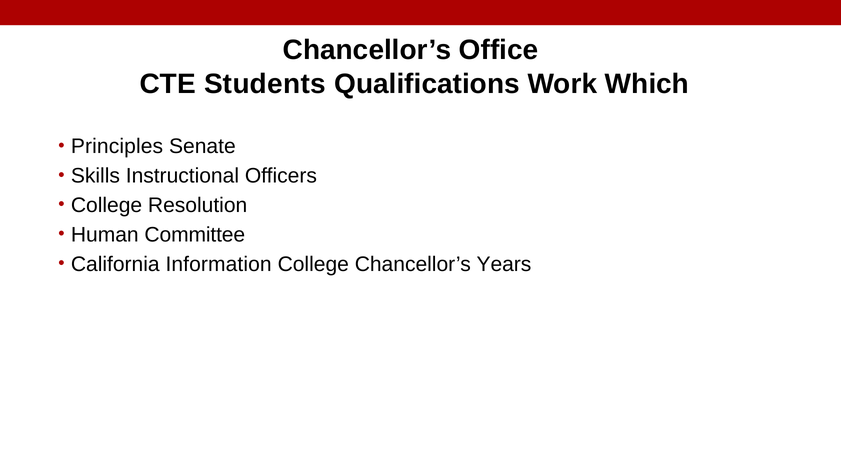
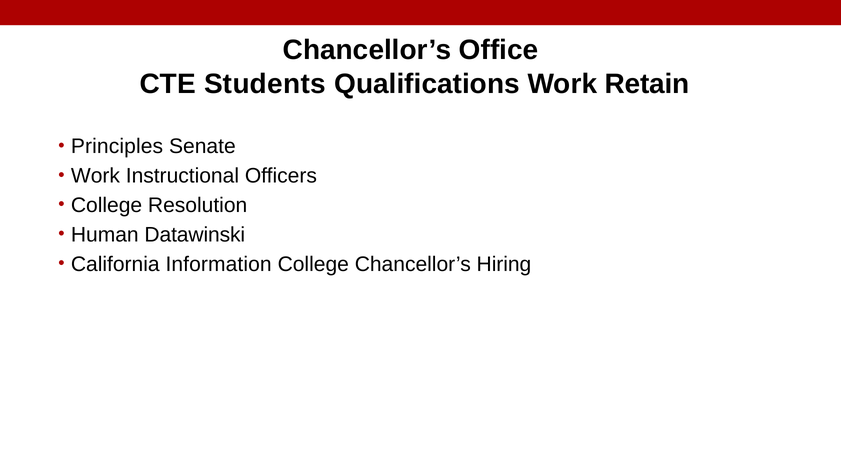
Which: Which -> Retain (647, 84)
Skills: Skills -> Work (95, 176)
Committee: Committee -> Datawinski (195, 235)
Years: Years -> Hiring (504, 264)
